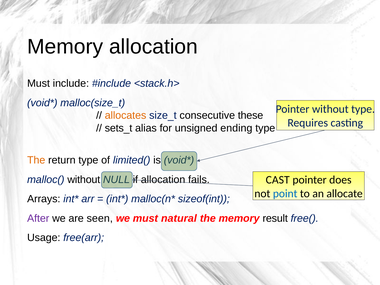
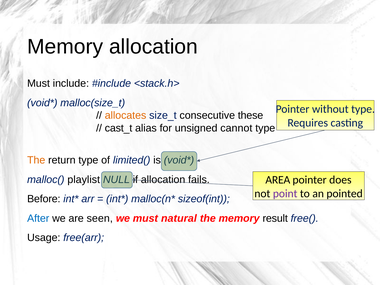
sets_t: sets_t -> cast_t (119, 128)
ending: ending -> cannot (236, 128)
malloc( without: without -> playlist (84, 180)
CAST: CAST -> AREA (278, 180)
point colour: blue -> purple (285, 193)
allocate: allocate -> pointed (345, 193)
Arrays: Arrays -> Before (44, 199)
After colour: purple -> blue (38, 218)
